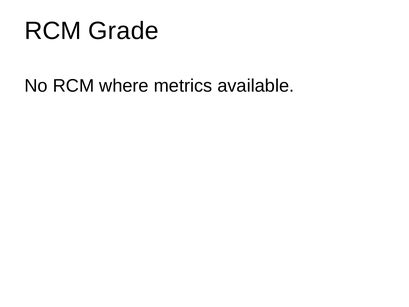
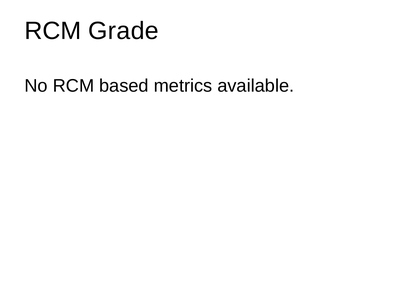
where: where -> based (124, 86)
